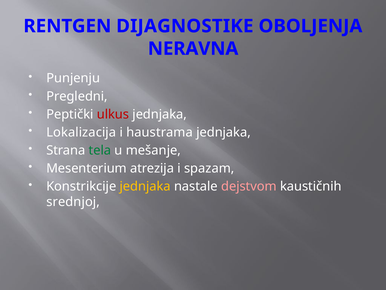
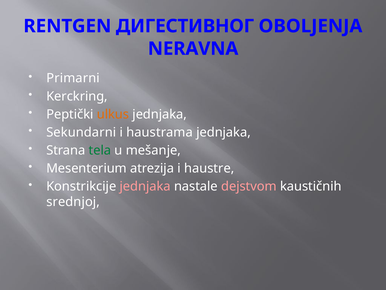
DIJAGNOSTIKE: DIJAGNOSTIKE -> ДИГЕСТИВНОГ (185, 26)
Punjenju: Punjenju -> Primarni (73, 78)
Pregledni: Pregledni -> Kerckring (77, 96)
ulkus colour: red -> orange (113, 114)
Lokalizacija: Lokalizacija -> Sekundarni (81, 132)
spazam: spazam -> haustre (209, 168)
jednjaka colour: yellow -> pink (145, 186)
